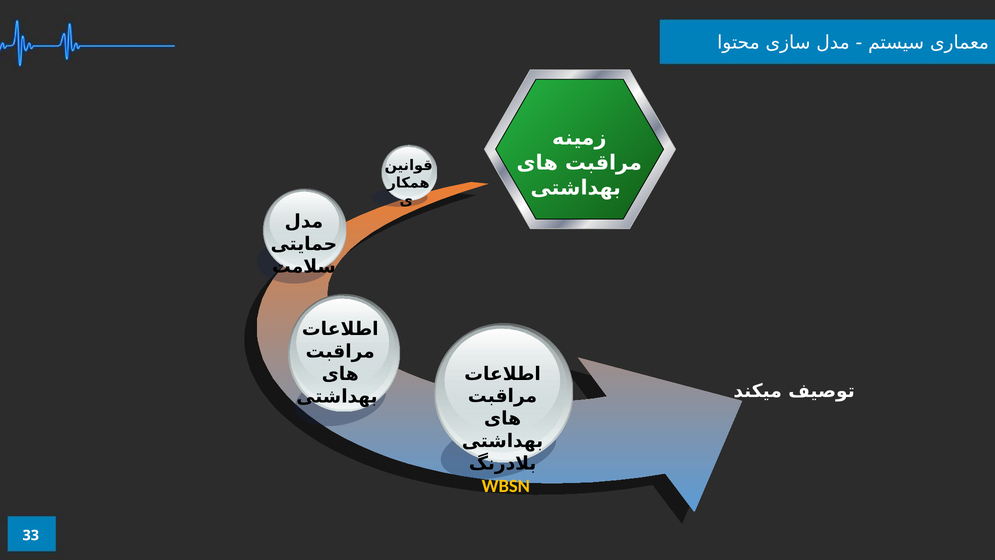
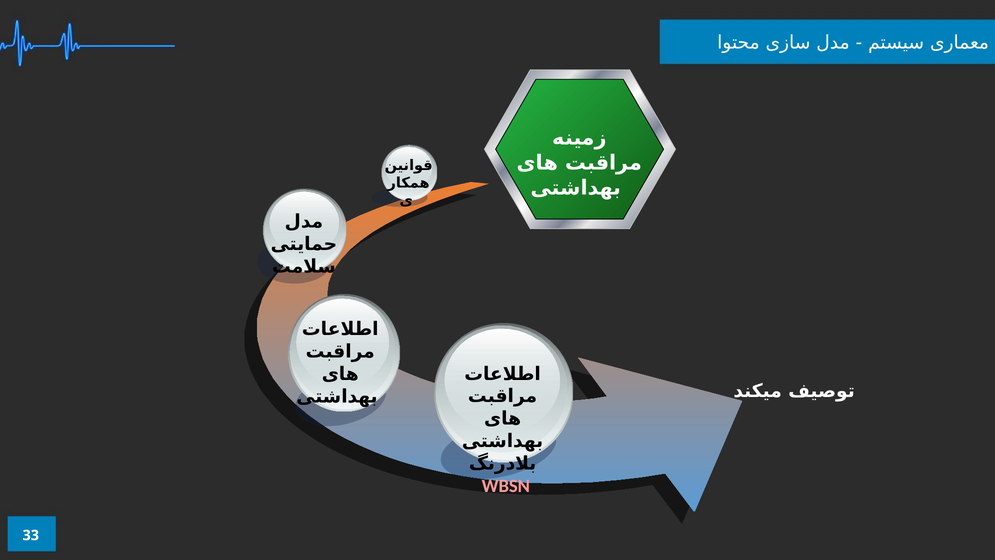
WBSN colour: yellow -> pink (506, 486)
